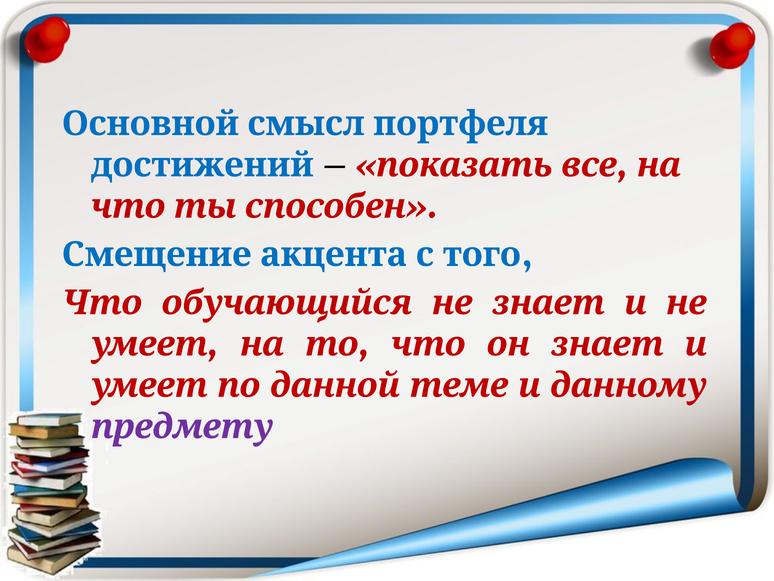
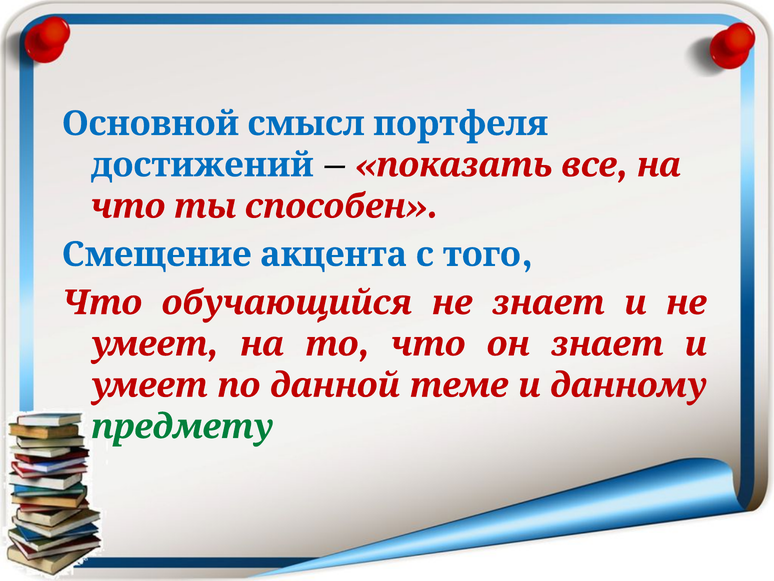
предмету colour: purple -> green (182, 426)
